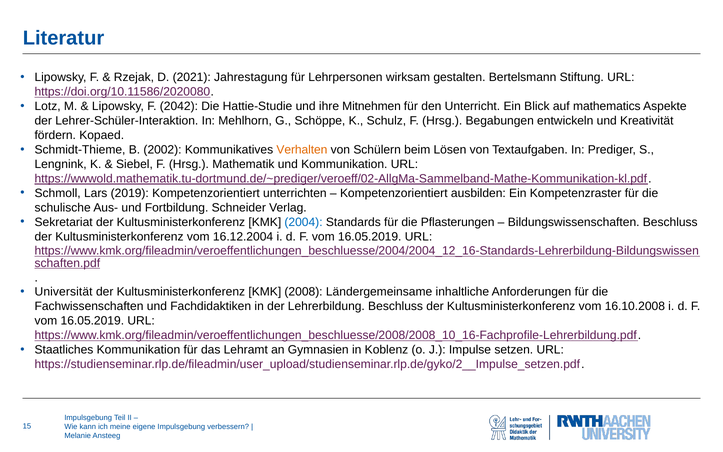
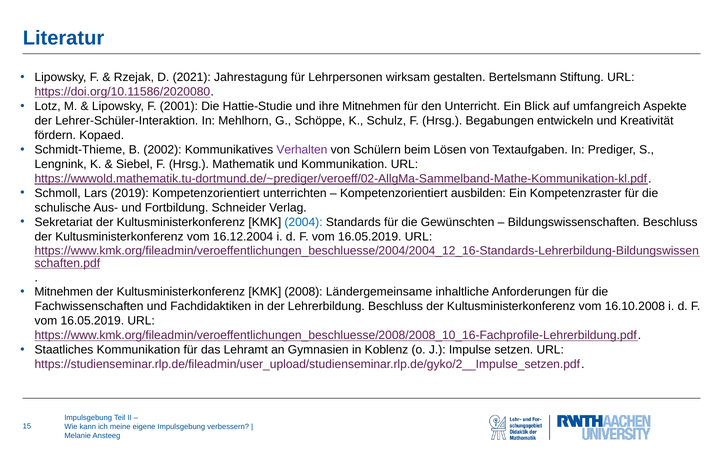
2042: 2042 -> 2001 (179, 106)
mathematics: mathematics -> umfangreich (607, 106)
Verhalten colour: orange -> purple (302, 150)
Pflasterungen: Pflasterungen -> Gewünschten (458, 222)
Universität: Universität -> Mitnehmen (64, 292)
